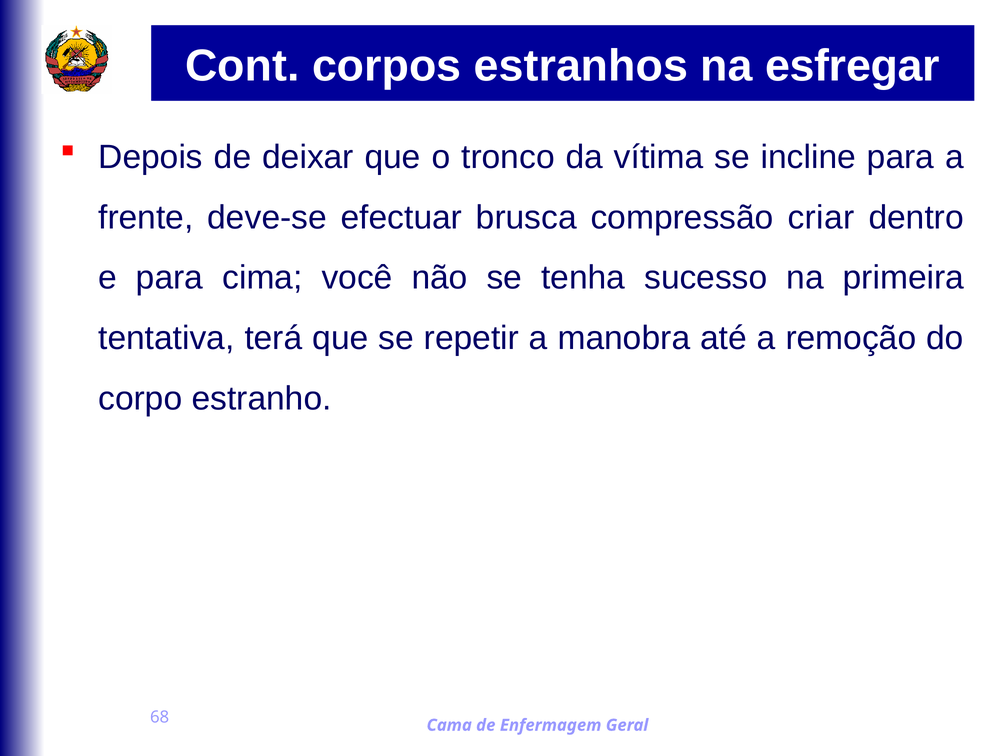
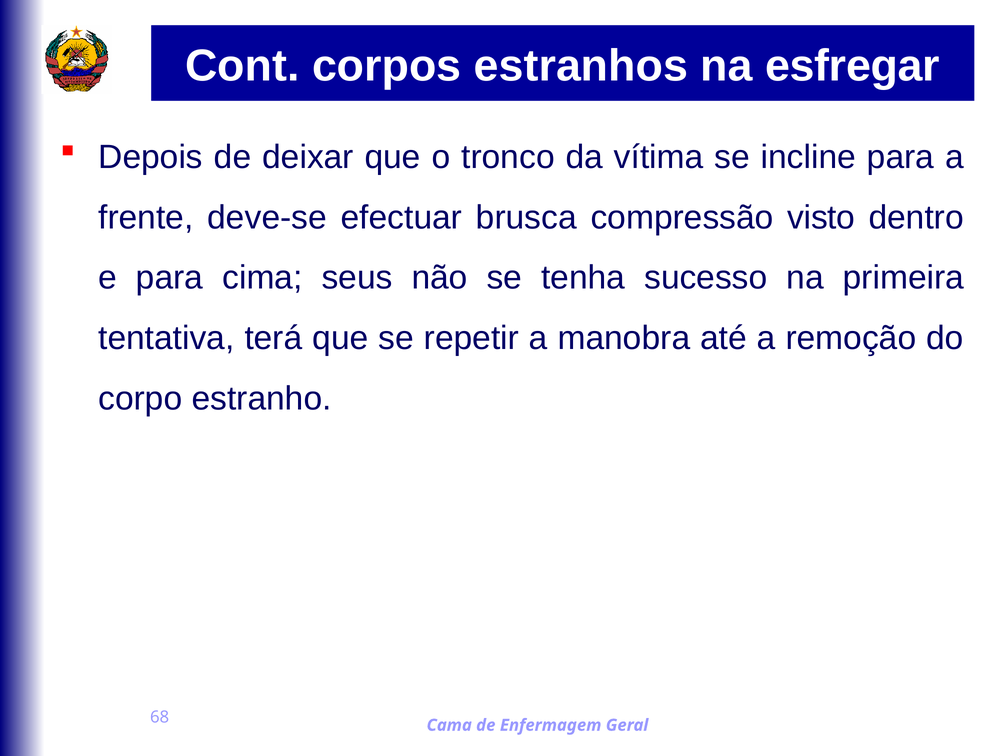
criar: criar -> visto (821, 217)
você: você -> seus (357, 278)
